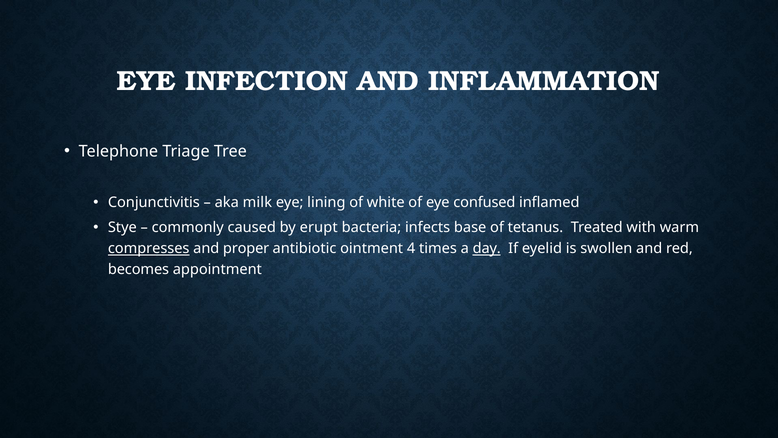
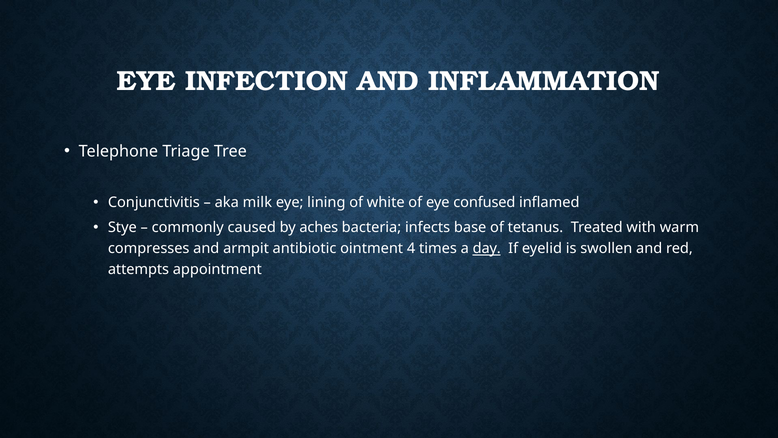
erupt: erupt -> aches (319, 227)
compresses underline: present -> none (149, 248)
proper: proper -> armpit (246, 248)
becomes: becomes -> attempts (138, 269)
